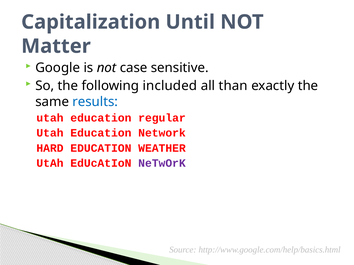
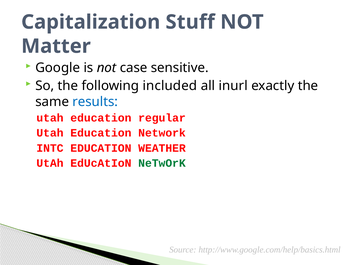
Until: Until -> Stuff (190, 22)
than: than -> inurl (233, 86)
HARD: HARD -> INTC (50, 148)
NeTwOrK colour: purple -> green (162, 164)
